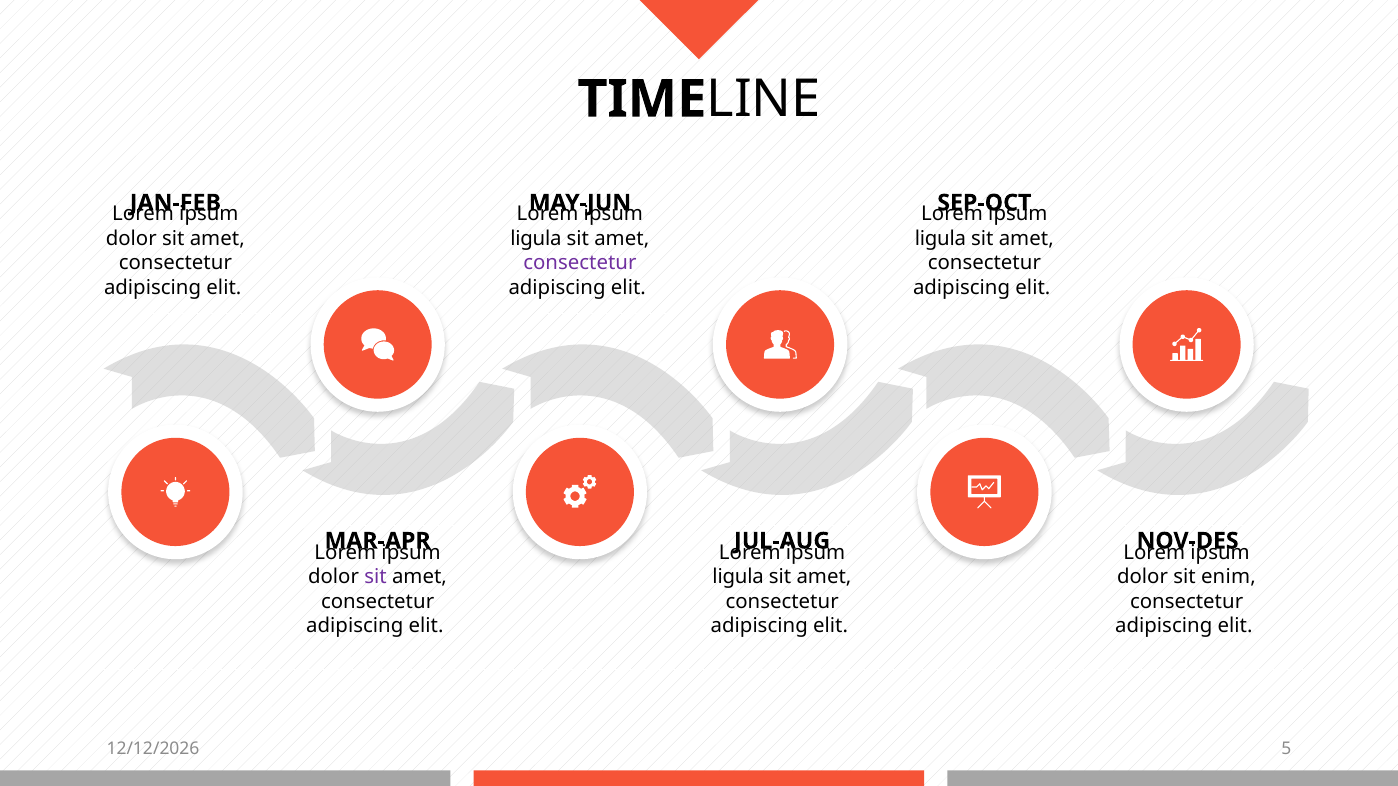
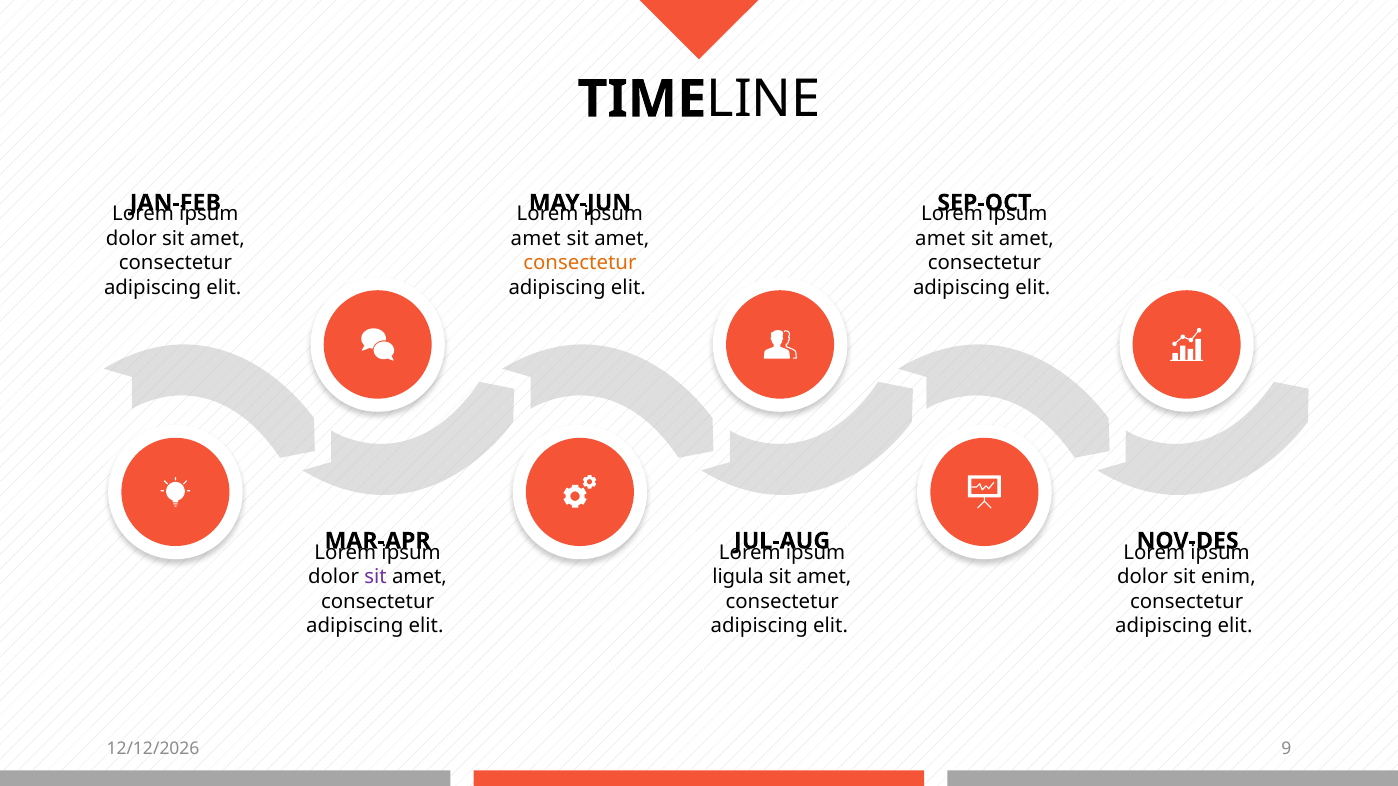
ligula: ligula -> amet (536, 239)
ligula: ligula -> amet (940, 239)
consectetur colour: purple -> orange (580, 263)
5: 5 -> 9 (1286, 750)
